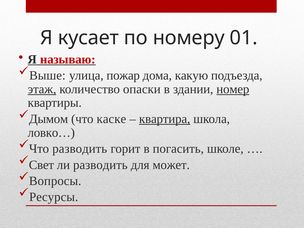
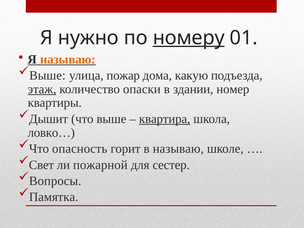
кусает: кусает -> нужно (88, 38)
номеру underline: none -> present (189, 38)
называю colour: red -> orange (68, 59)
номер underline: present -> none (233, 89)
Дымом: Дымом -> Дышит (49, 119)
что каске: каске -> выше (111, 119)
Что разводить: разводить -> опасность (80, 149)
в погасить: погасить -> называю (178, 149)
ли разводить: разводить -> пожарной (100, 165)
может: может -> сестер (171, 165)
Ресурсы: Ресурсы -> Памятка (54, 197)
